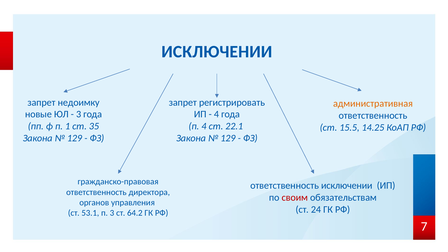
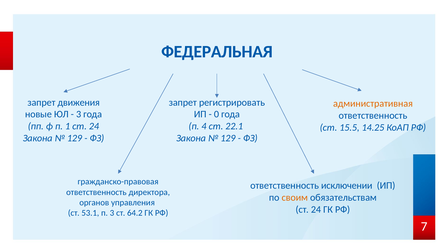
ИСКЛЮЧЕНИИ: ИСКЛЮЧЕНИИ -> ФЕДЕРАЛЬНАЯ (217, 52)
недоимку: недоимку -> движения (79, 102)
4: 4 -> 0 (216, 114)
1 ст 35: 35 -> 24 (94, 126)
своим colour: red -> orange (295, 198)
